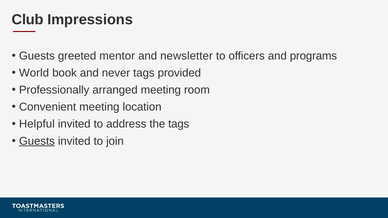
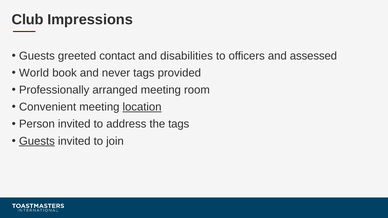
mentor: mentor -> contact (117, 56)
newsletter: newsletter -> disabilities (187, 56)
programs: programs -> assessed (313, 56)
location underline: none -> present (142, 107)
Helpful: Helpful -> Person (37, 124)
